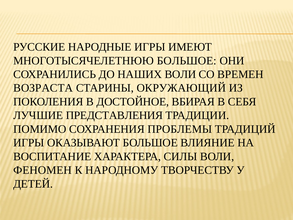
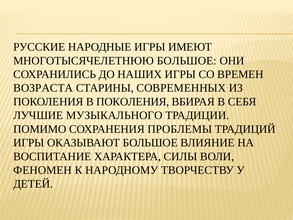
НАШИХ ВОЛИ: ВОЛИ -> ИГРЫ (180, 74)
ОКРУЖАЮЩИЙ: ОКРУЖАЮЩИЙ -> СОВРЕМЕННЫХ (181, 88)
В ДОСТОЙНОЕ: ДОСТОЙНОЕ -> ПОКОЛЕНИЯ (133, 102)
ПРЕДСТАВЛЕНИЯ: ПРЕДСТАВЛЕНИЯ -> МУЗЫКАЛЬНОГО (114, 115)
